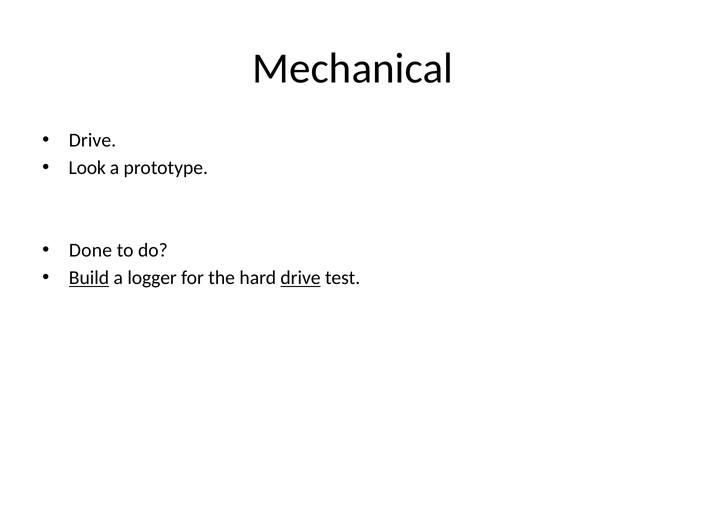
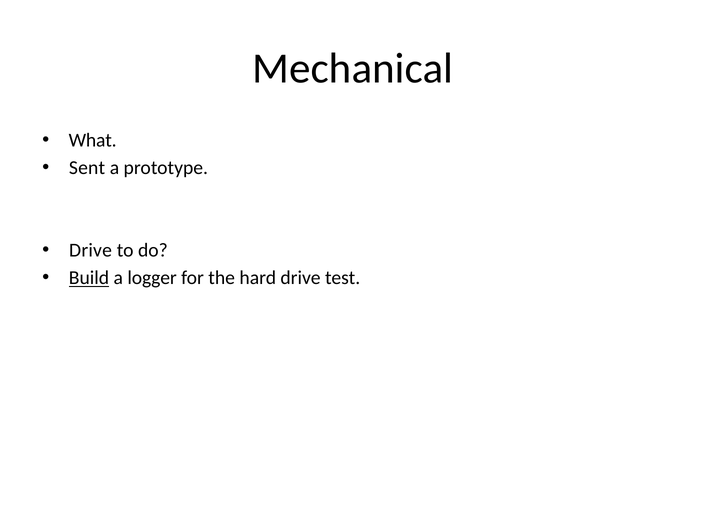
Drive: Drive -> What (93, 140)
Look: Look -> Sent (87, 168)
Done: Done -> Drive (91, 250)
drive underline: present -> none (301, 278)
